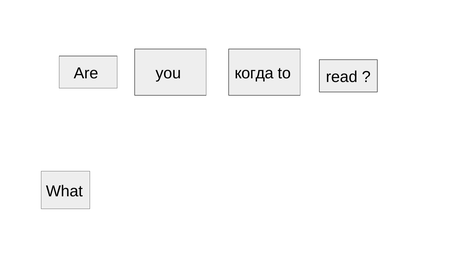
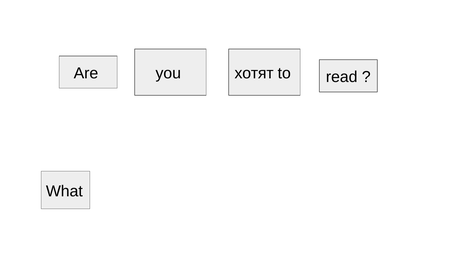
когда: когда -> хотят (254, 73)
